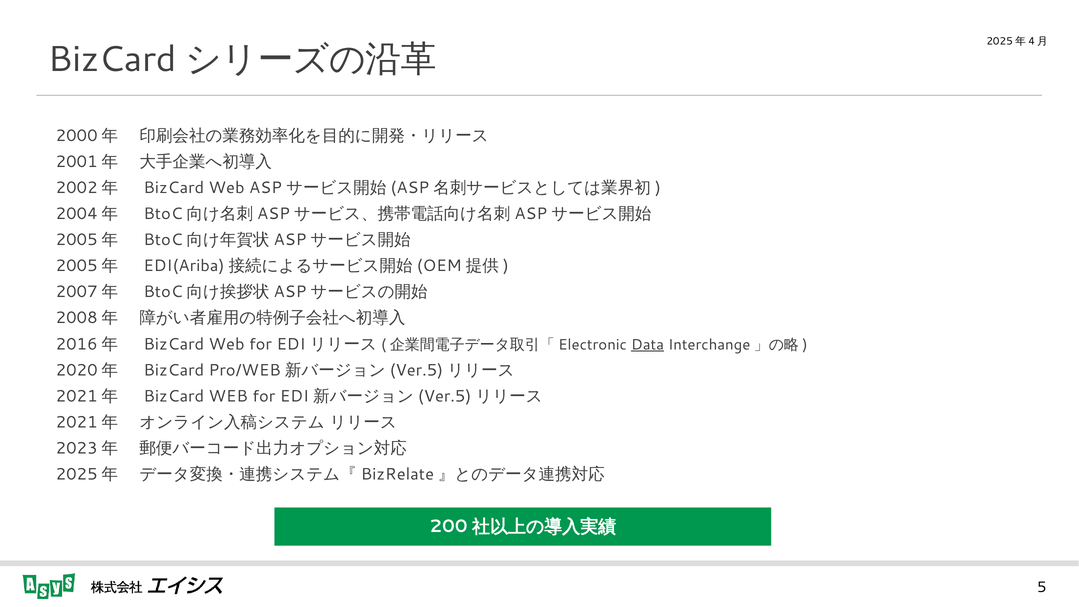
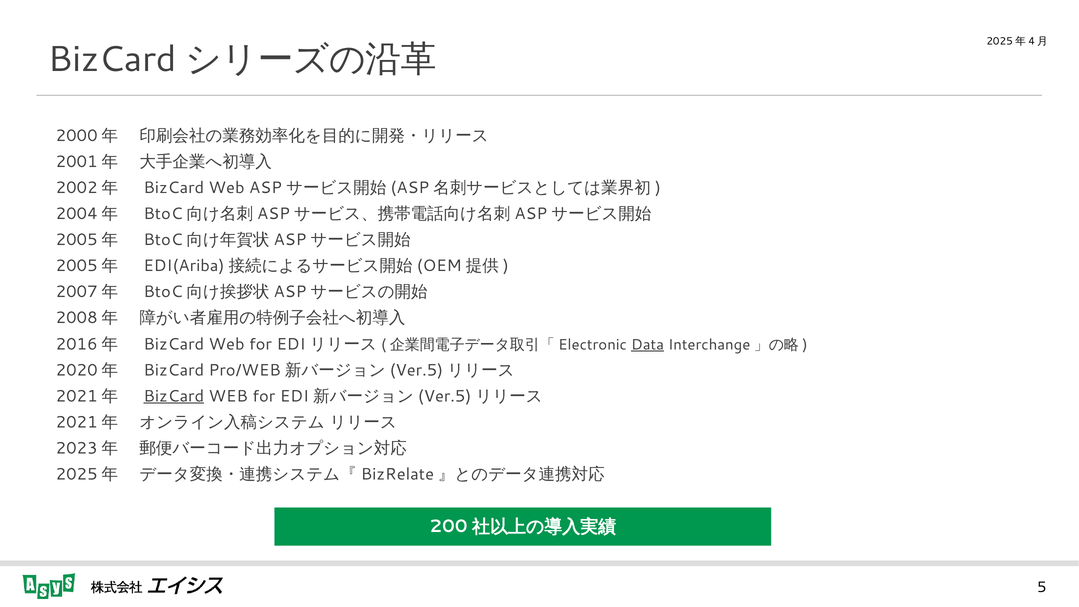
BizCard underline: none -> present (174, 396)
